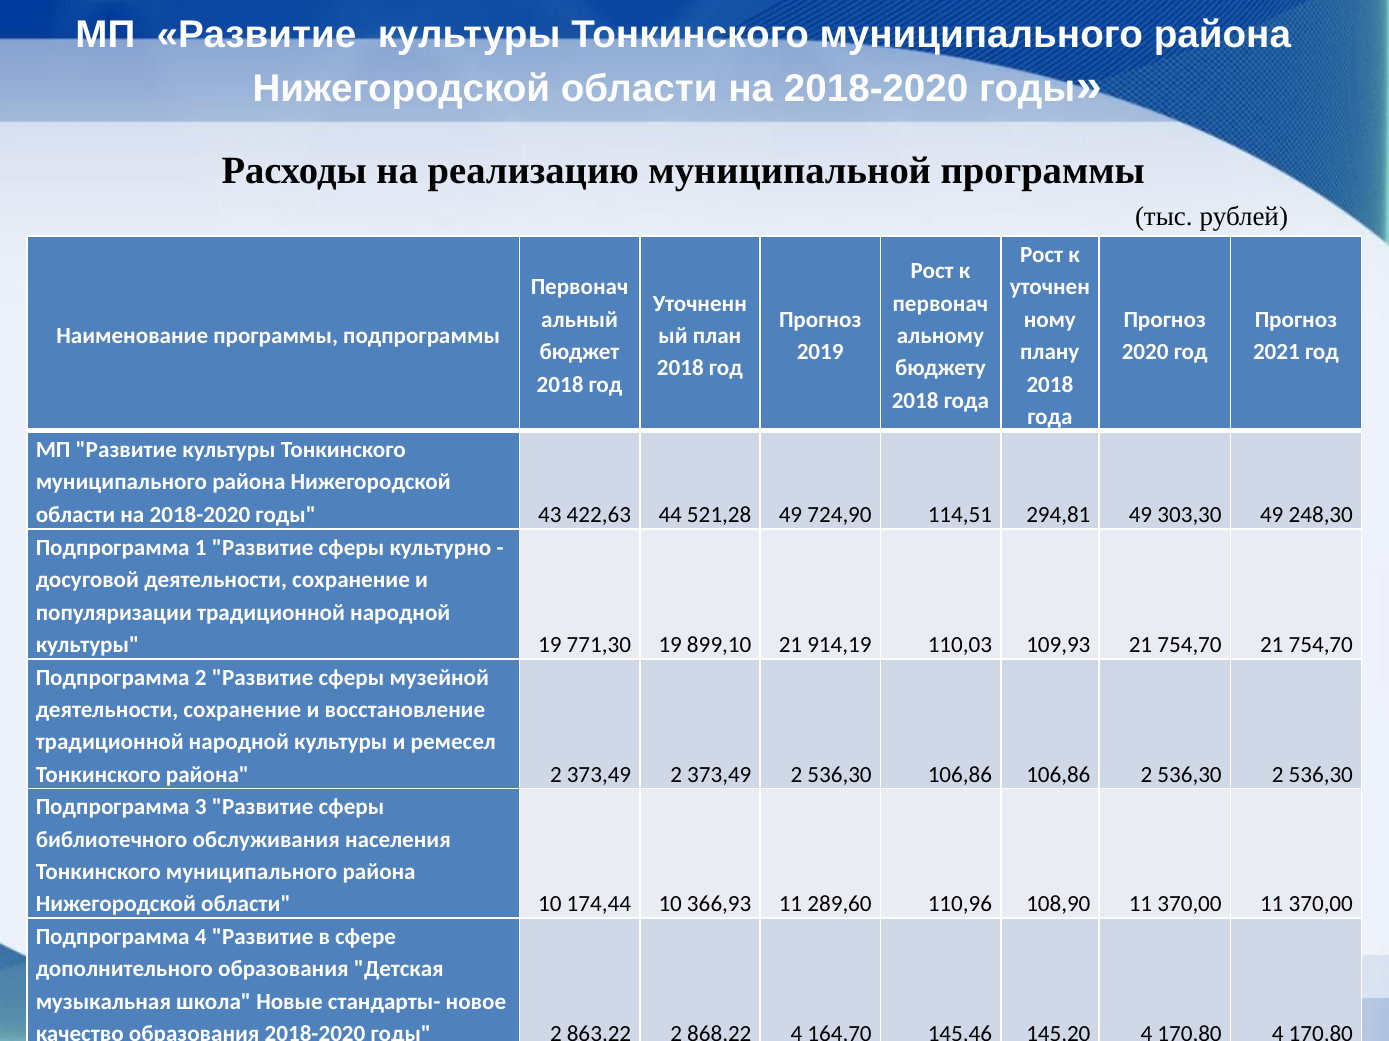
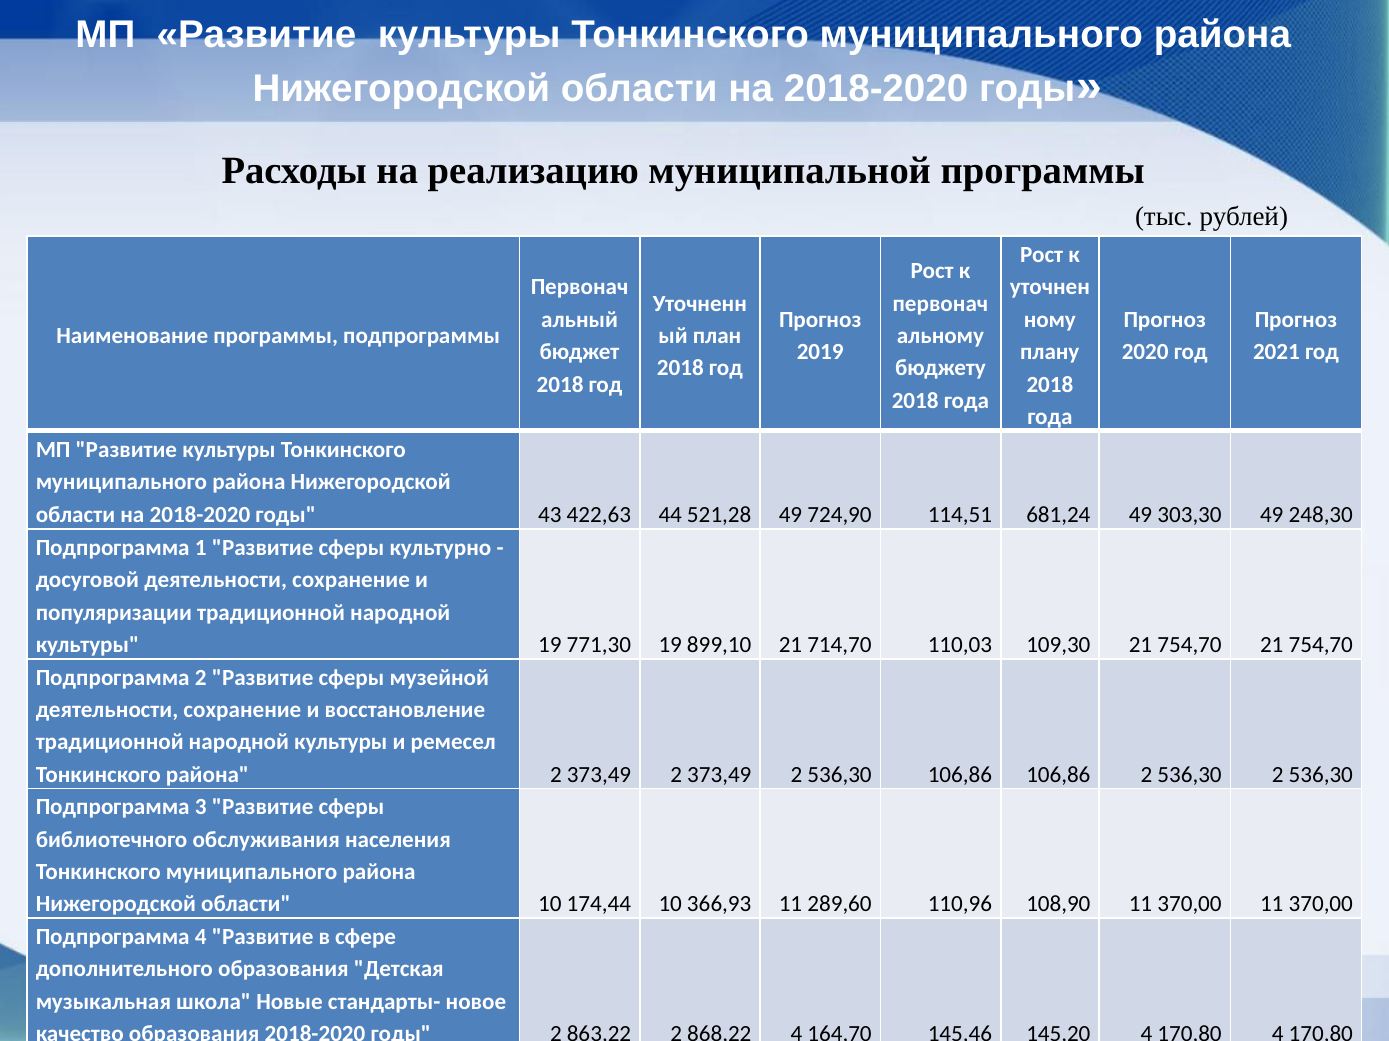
294,81: 294,81 -> 681,24 (1058, 516)
914,19: 914,19 -> 714,70 (839, 645)
109,93: 109,93 -> 109,30 (1058, 645)
